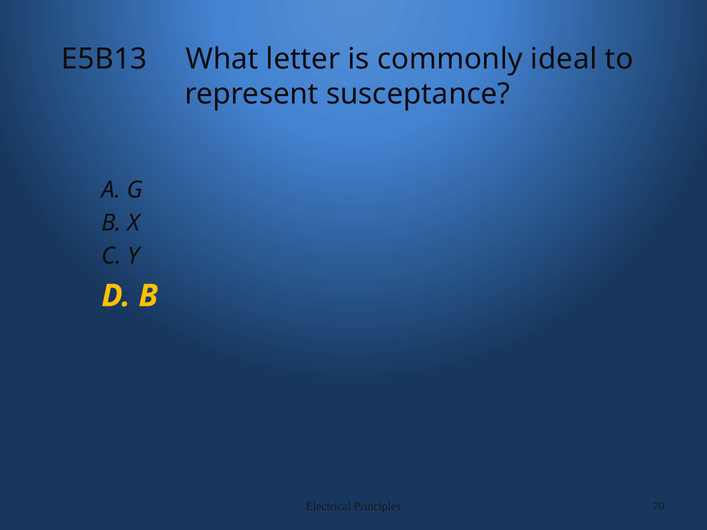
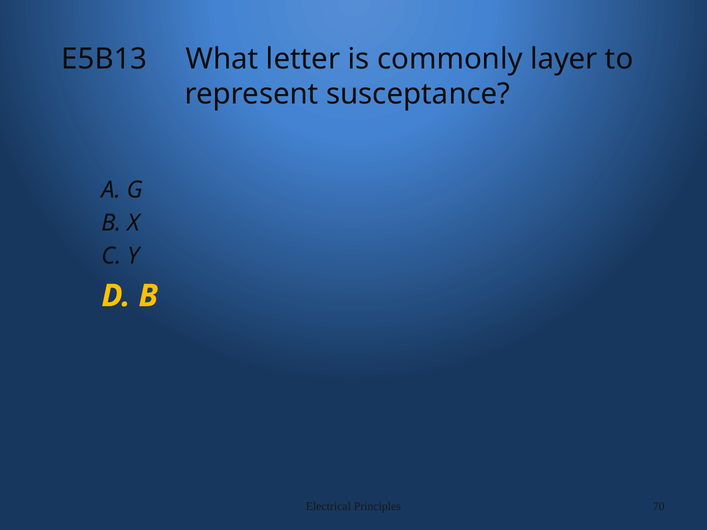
ideal: ideal -> layer (564, 59)
